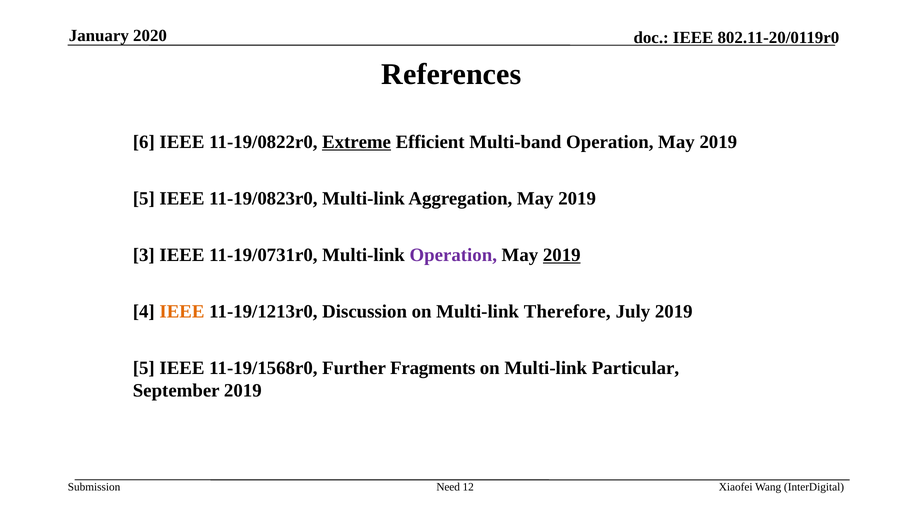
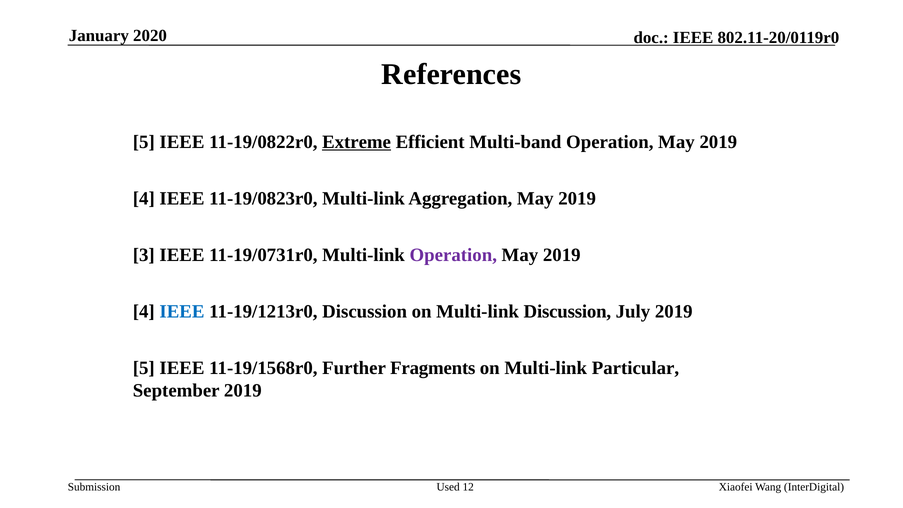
6: 6 -> 5 (144, 142)
5: 5 -> 4 (144, 198)
2019 underline: present -> none (562, 255)
IEEE colour: orange -> blue (182, 311)
Multi-link Therefore: Therefore -> Discussion (567, 311)
Need: Need -> Used (448, 487)
